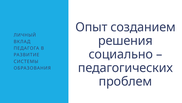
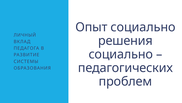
Опыт созданием: созданием -> социально (143, 27)
